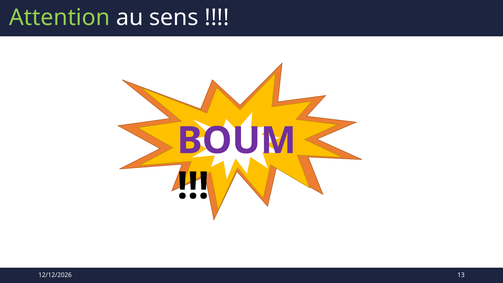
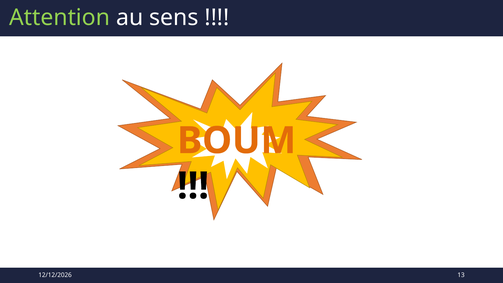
BOUM colour: purple -> orange (237, 141)
